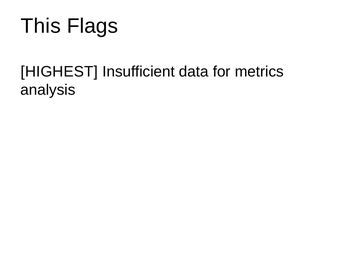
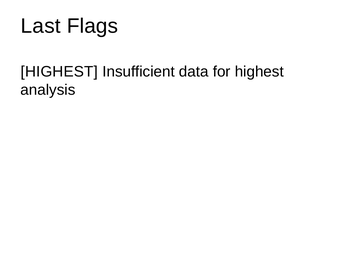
This: This -> Last (41, 26)
for metrics: metrics -> highest (259, 72)
